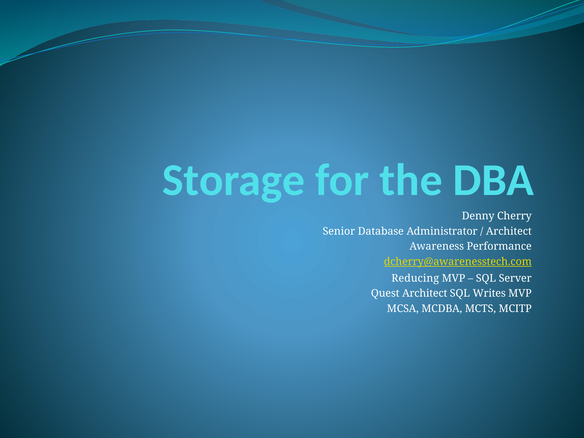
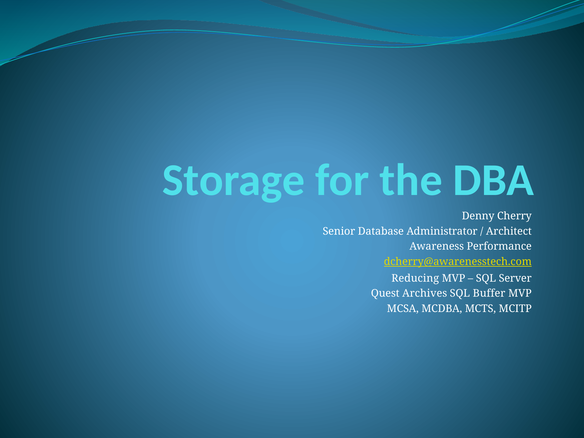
Quest Architect: Architect -> Archives (425, 293)
Writes: Writes -> Buffer (489, 293)
